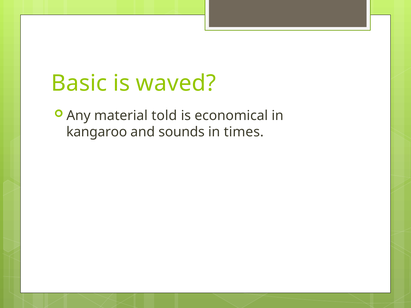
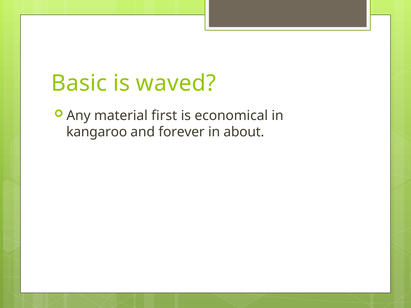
told: told -> first (164, 116)
sounds: sounds -> forever (182, 132)
times: times -> about (244, 132)
